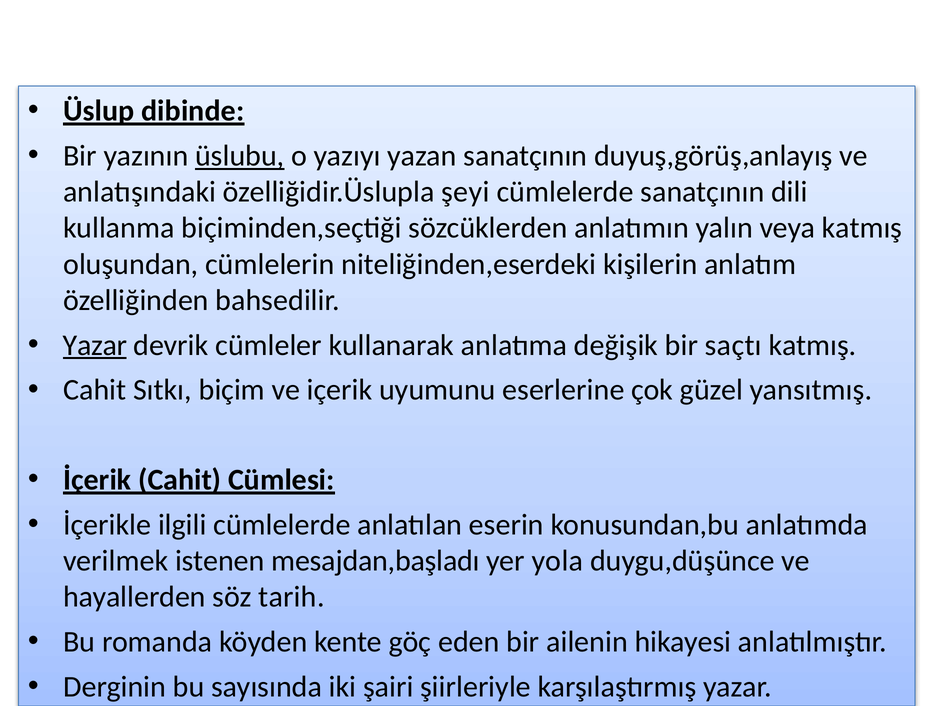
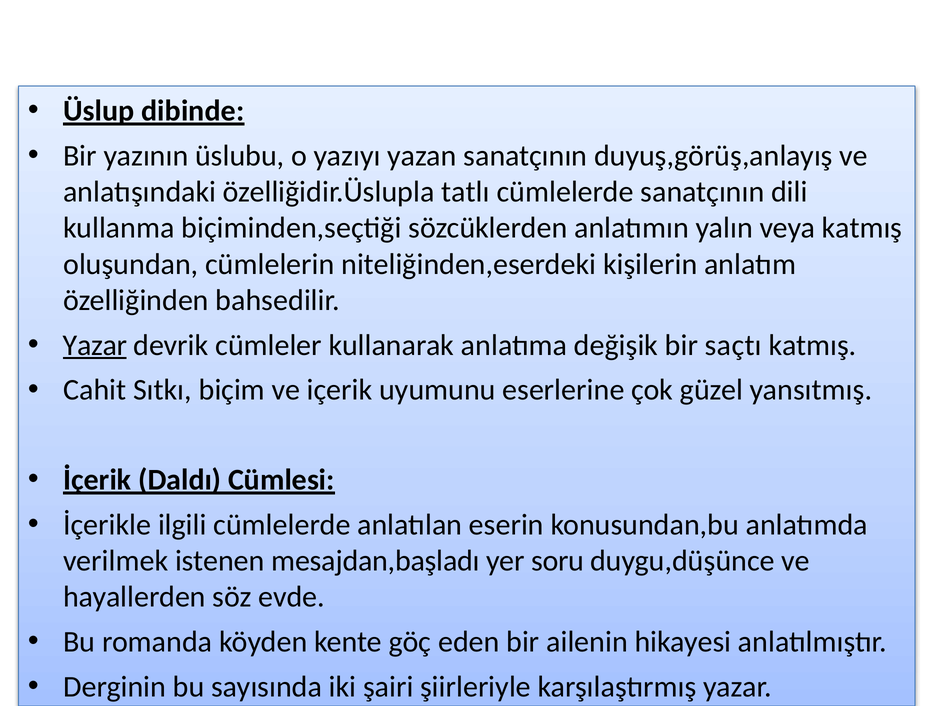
üslubu underline: present -> none (240, 156)
şeyi: şeyi -> tatlı (466, 192)
İçerik Cahit: Cahit -> Daldı (180, 480)
yola: yola -> soru (558, 561)
tarih: tarih -> evde (292, 597)
